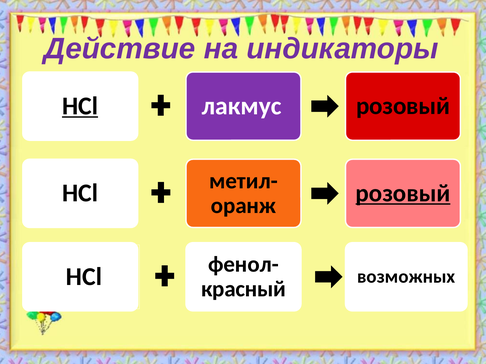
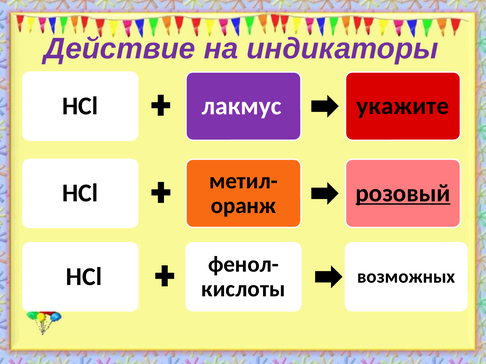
HCl underline: present -> none (80, 106)
лакмус розовый: розовый -> укажите (403, 106)
красный: красный -> кислоты (243, 289)
